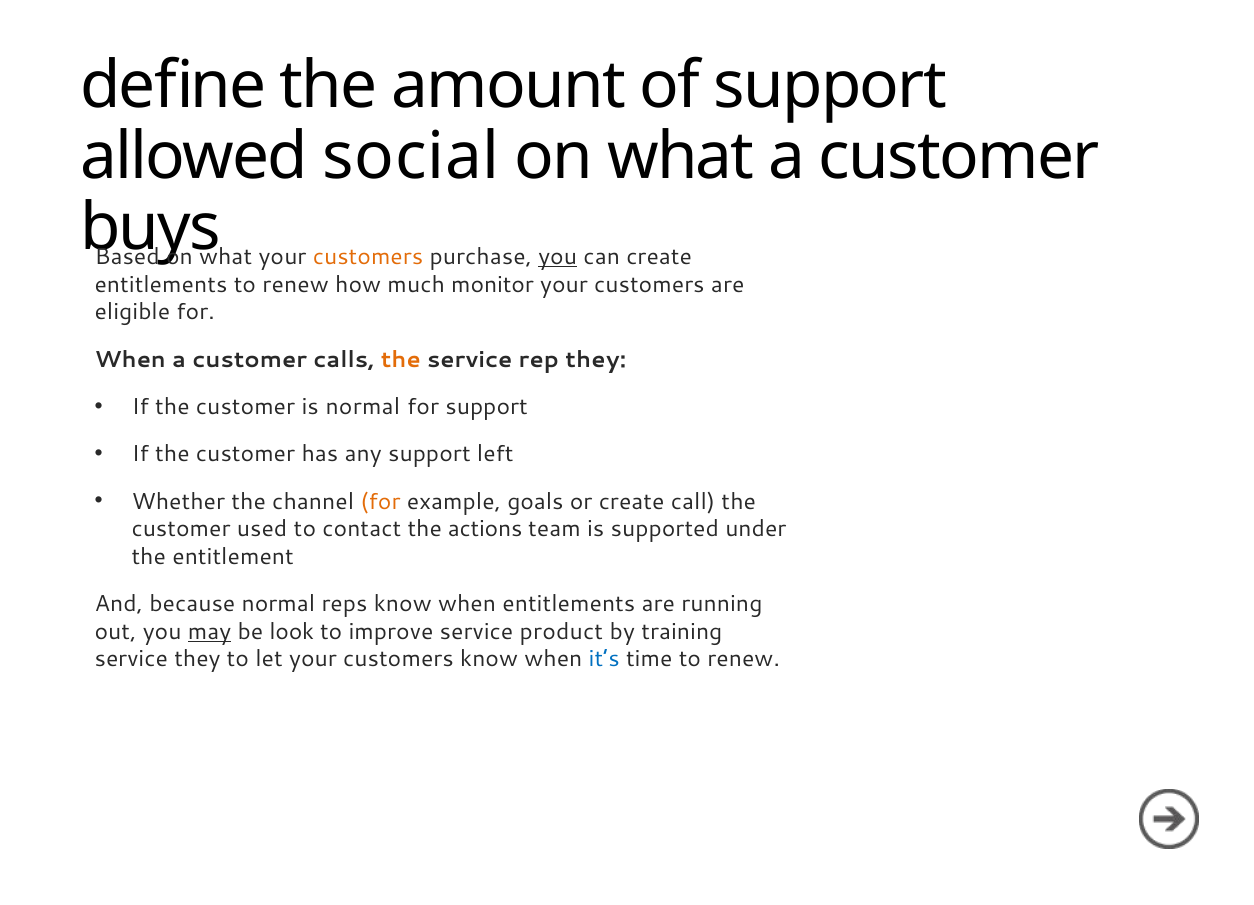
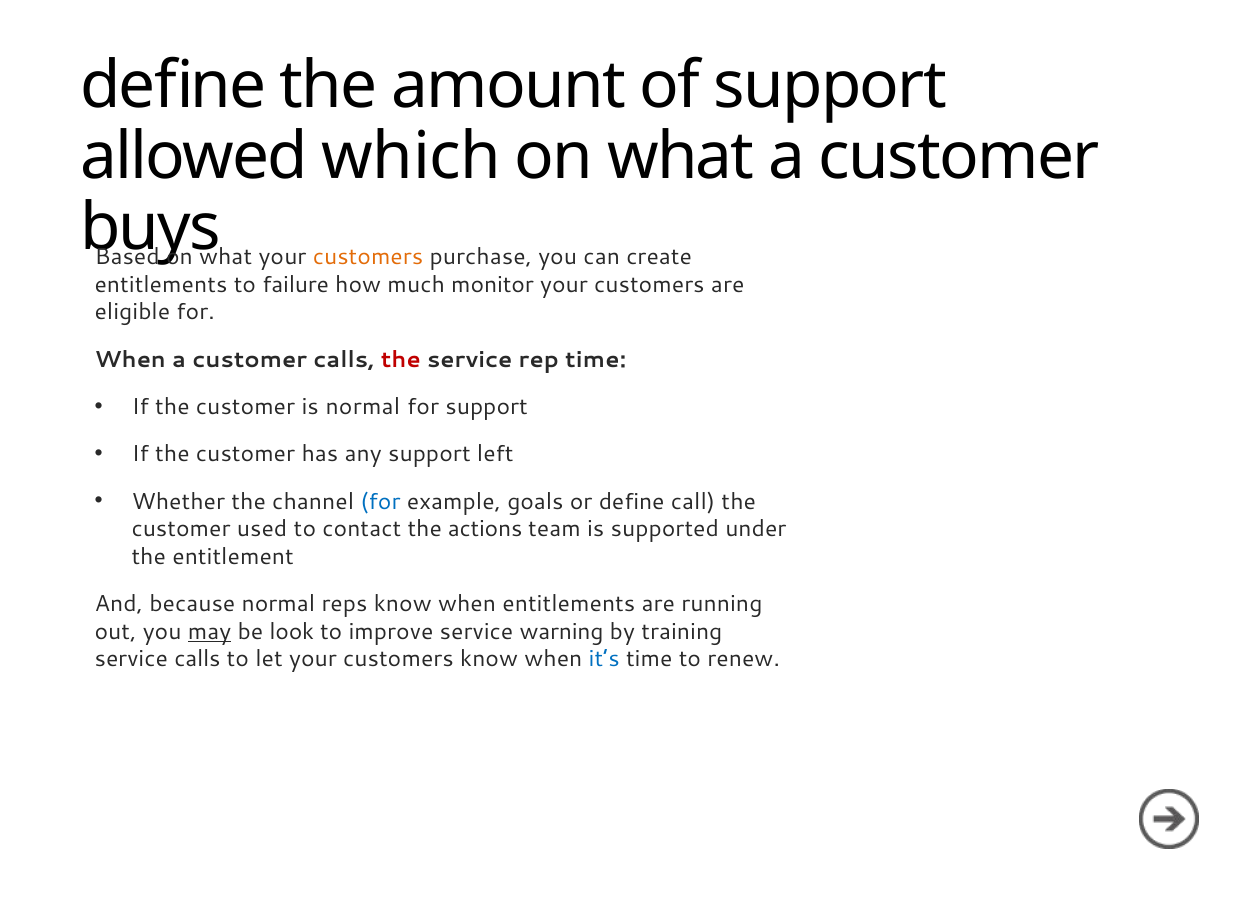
social: social -> which (412, 157)
you underline: present -> none (558, 257)
entitlements to renew: renew -> failure (296, 284)
the colour: orange -> red (401, 359)
rep they: they -> time (596, 359)
for colour: orange -> blue (380, 501)
or create: create -> define (632, 501)
product: product -> warning (562, 632)
service they: they -> calls (197, 659)
